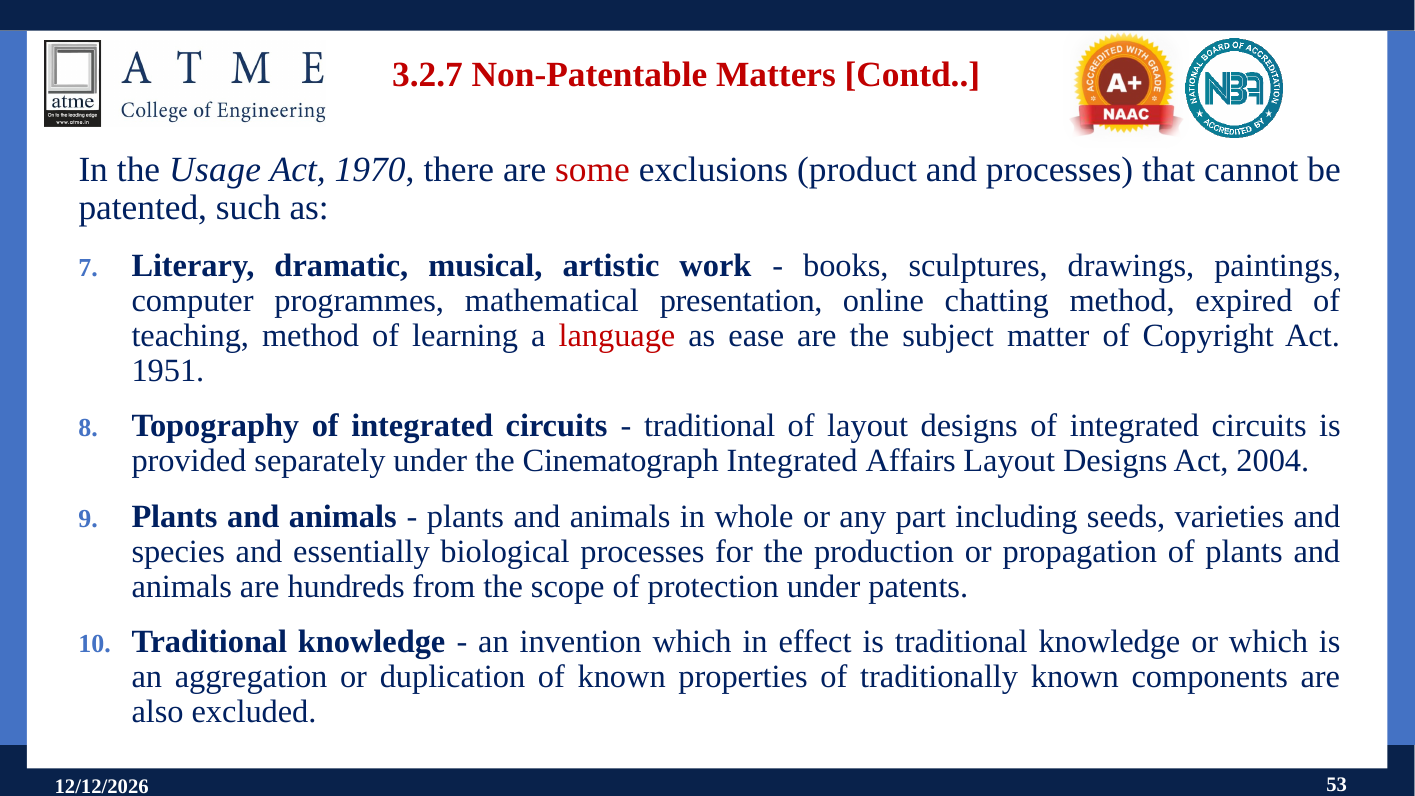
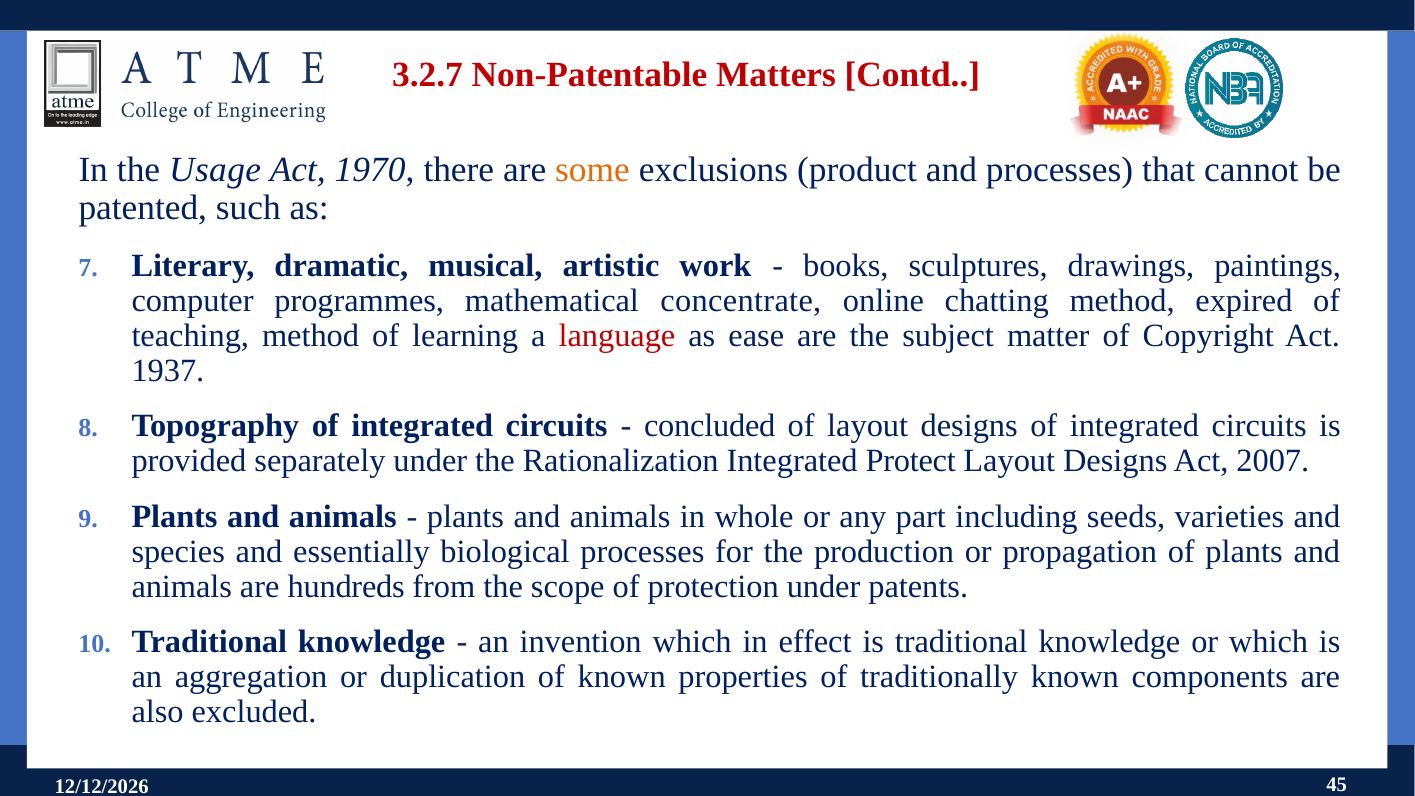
some colour: red -> orange (593, 170)
presentation: presentation -> concentrate (741, 300)
1951: 1951 -> 1937 (168, 370)
traditional: traditional -> concluded (710, 426)
Cinematograph: Cinematograph -> Rationalization (621, 461)
Affairs: Affairs -> Protect (911, 461)
2004: 2004 -> 2007 (1273, 461)
53: 53 -> 45 (1337, 784)
